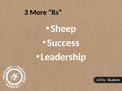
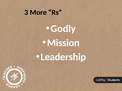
Sheep: Sheep -> Godly (63, 29)
Success: Success -> Mission (63, 43)
